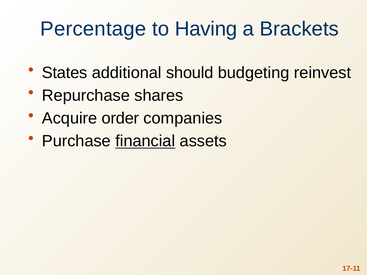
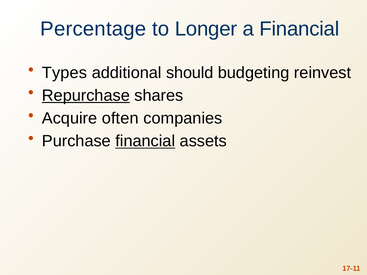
Having: Having -> Longer (206, 29)
a Brackets: Brackets -> Financial (299, 29)
States: States -> Types (64, 73)
Repurchase underline: none -> present (86, 96)
order: order -> often (120, 118)
